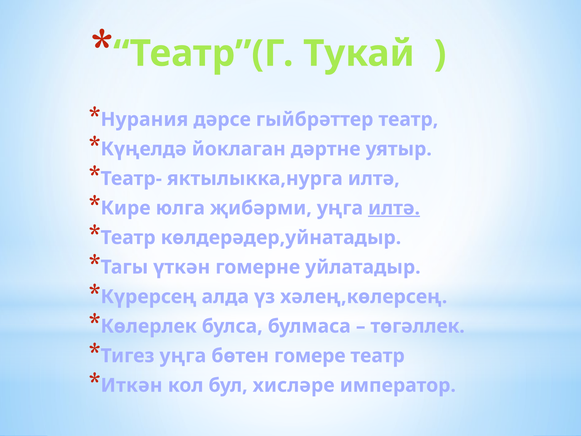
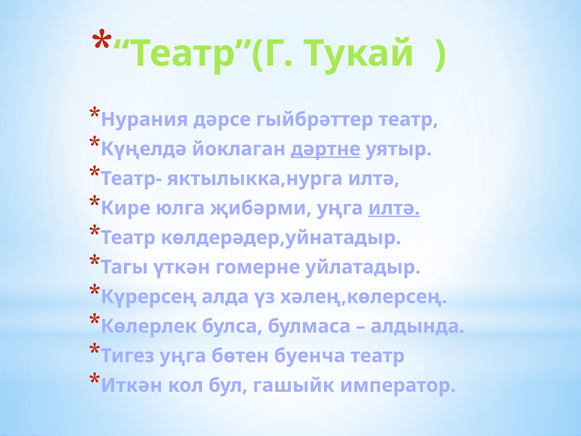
дәртне underline: none -> present (326, 149)
төгәллек: төгәллек -> алдында (418, 326)
гомере: гомере -> буенча (310, 356)
хисләре: хисләре -> гашыйк (294, 385)
